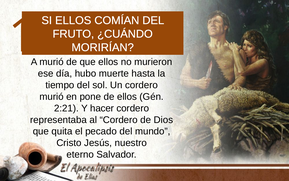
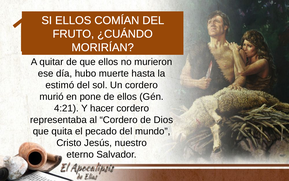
murió: murió -> quitar (52, 62)
tiempo: tiempo -> estimó (60, 85)
2:21: 2:21 -> 4:21 (66, 108)
